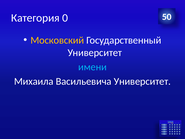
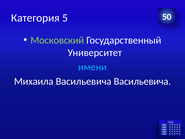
0: 0 -> 5 (65, 18)
Московский colour: yellow -> light green (57, 40)
Васильевича Университет: Университет -> Васильевича (142, 81)
